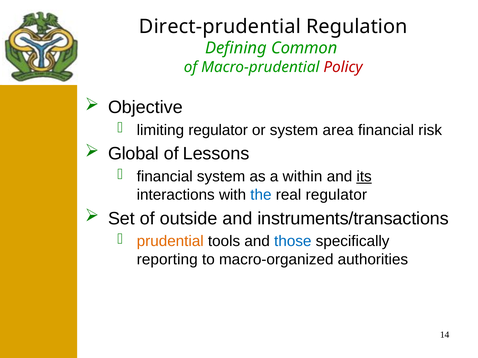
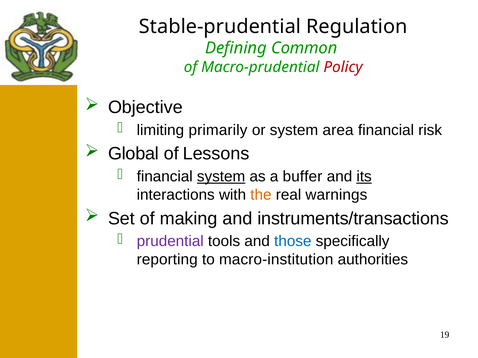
Direct-prudential: Direct-prudential -> Stable-prudential (220, 27)
limiting regulator: regulator -> primarily (218, 130)
system underline: none -> present (221, 177)
within: within -> buffer (302, 177)
the colour: blue -> orange (261, 195)
real regulator: regulator -> warnings (336, 195)
outside: outside -> making (189, 219)
prudential colour: orange -> purple (170, 242)
macro-organized: macro-organized -> macro-institution (276, 260)
14: 14 -> 19 (445, 335)
